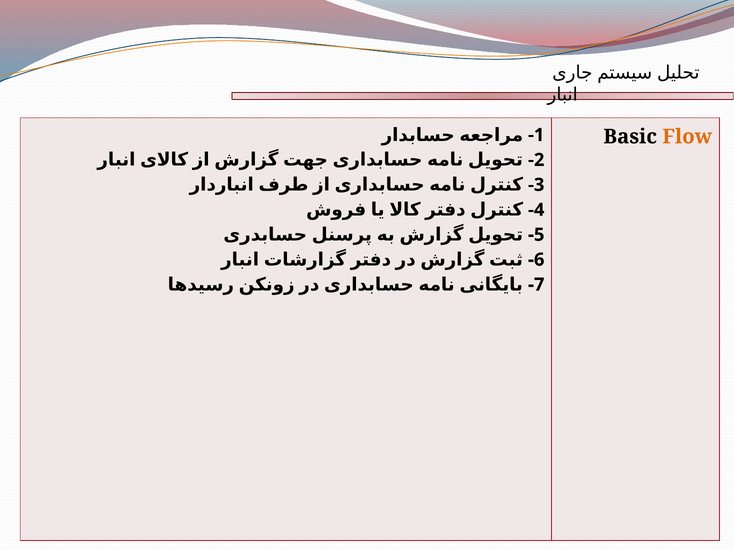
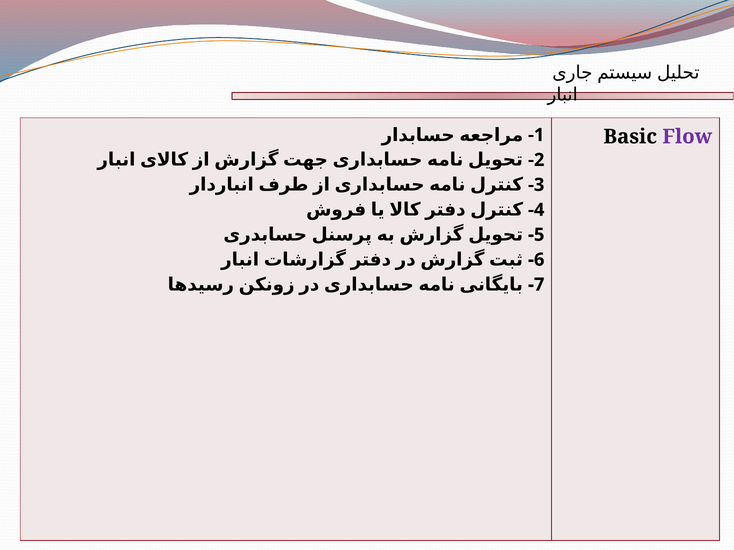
Flow colour: orange -> purple (687, 137)
